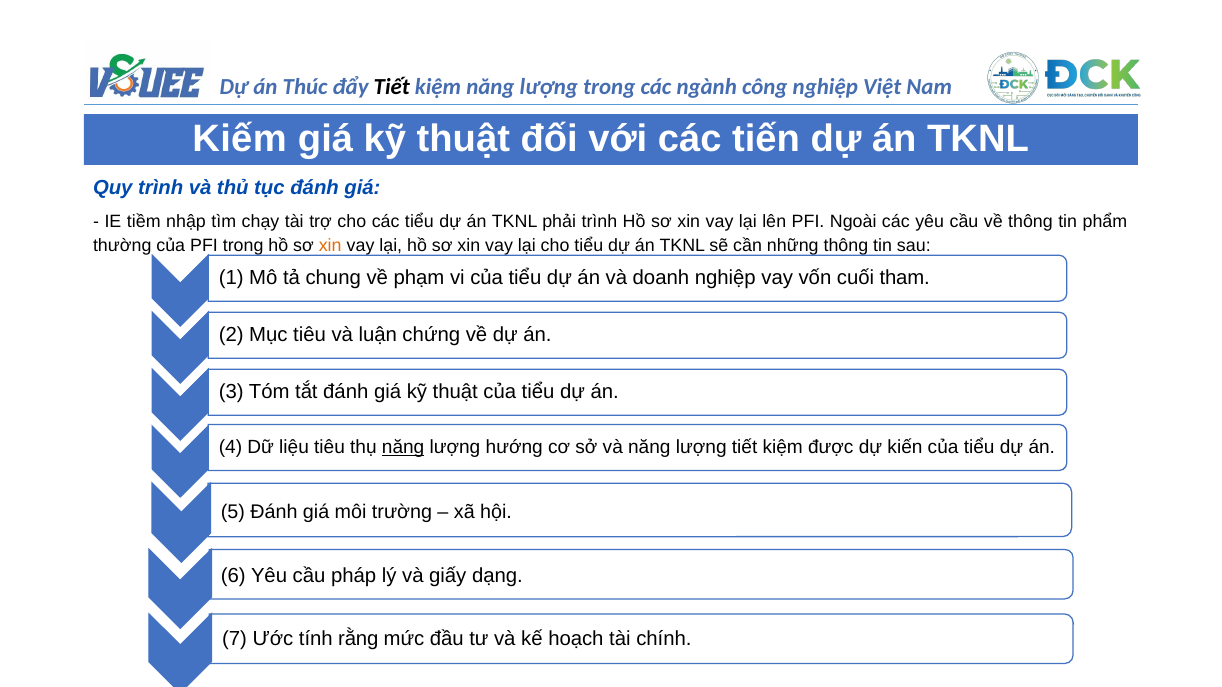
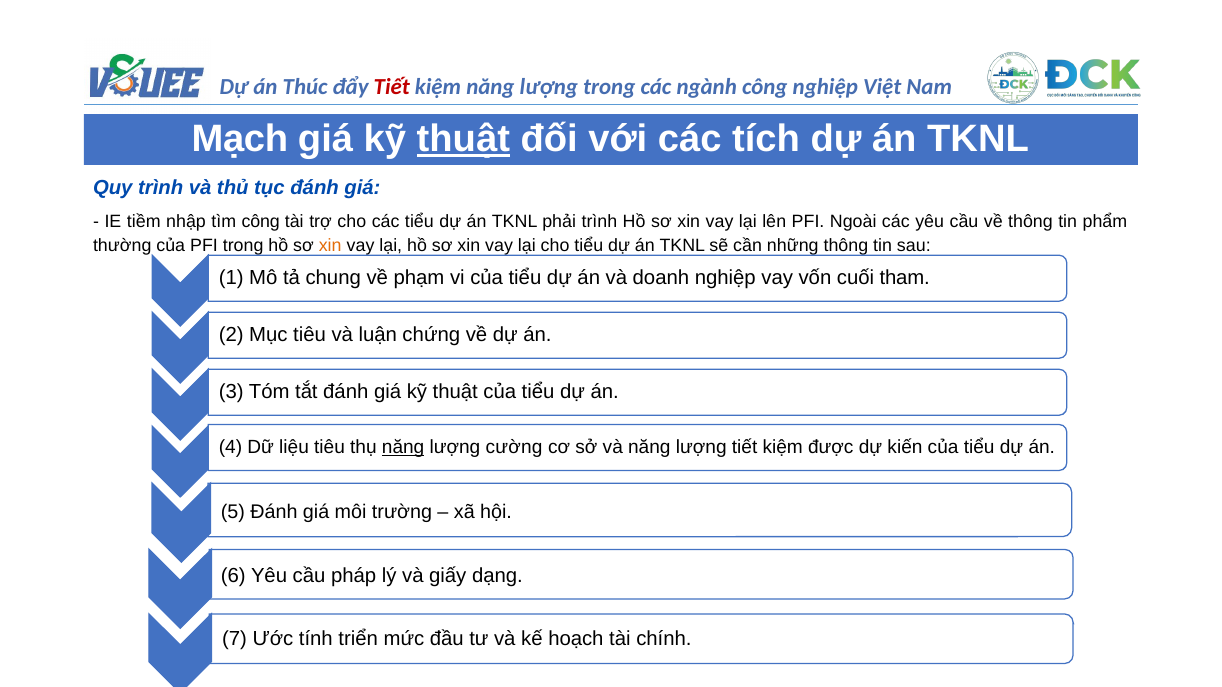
Tiết colour: black -> red (392, 87)
Kiếm: Kiếm -> Mạch (240, 139)
thuật underline: none -> present (463, 139)
tiến: tiến -> tích (766, 139)
tìm chạy: chạy -> công (261, 221)
hướng: hướng -> cường (514, 448)
rằng: rằng -> triển (358, 639)
